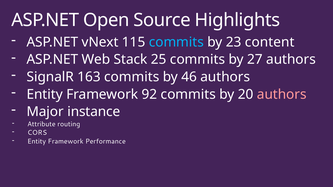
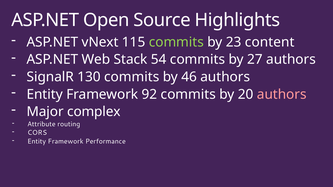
commits colour: light blue -> light green (176, 42)
25: 25 -> 54 (159, 60)
163: 163 -> 130 (89, 77)
instance: instance -> complex (94, 112)
